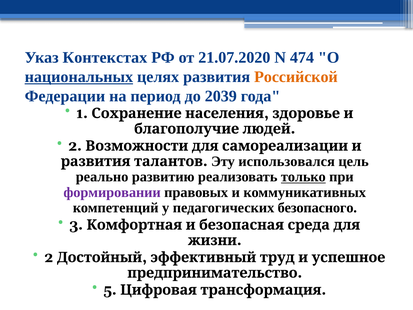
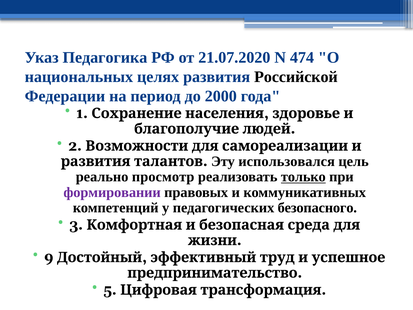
Контекстах: Контекстах -> Педагогика (105, 58)
национальных underline: present -> none (79, 77)
Российской colour: orange -> black (296, 77)
2039: 2039 -> 2000 (221, 96)
развитию: развитию -> просмотр (163, 177)
2: 2 -> 9 (49, 257)
